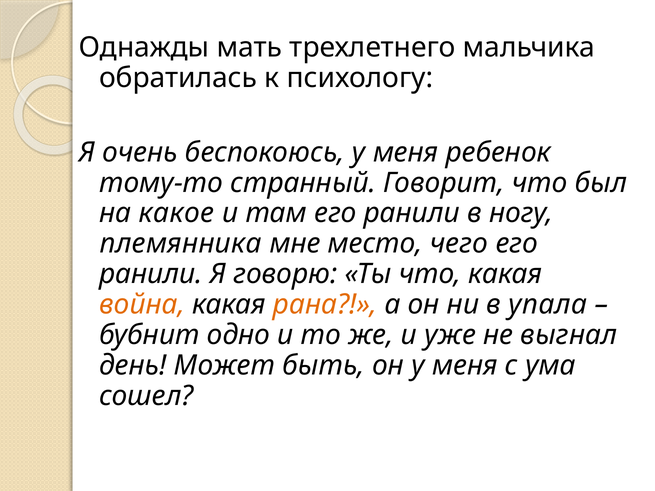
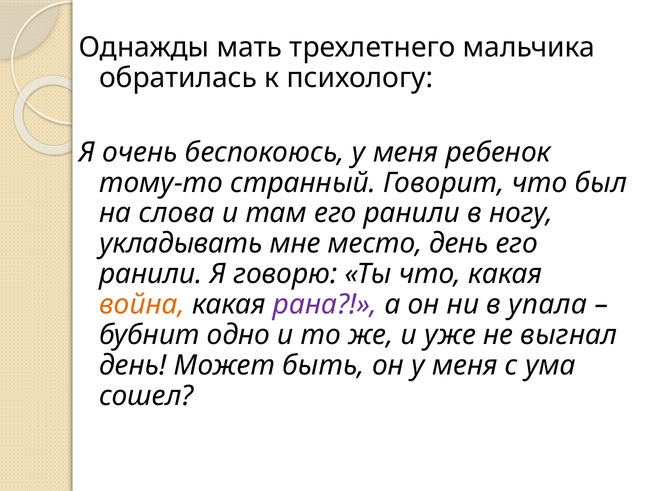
какое: какое -> слова (177, 213)
племянника: племянника -> укладывать (181, 244)
место чего: чего -> день (459, 244)
рана colour: orange -> purple (325, 305)
